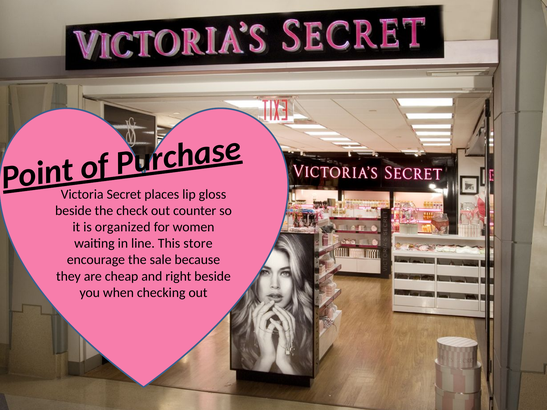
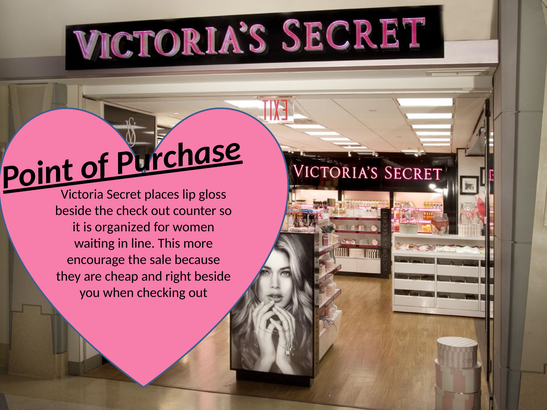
store: store -> more (198, 244)
